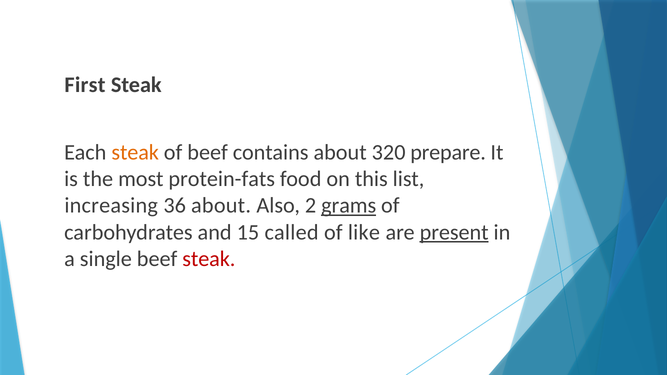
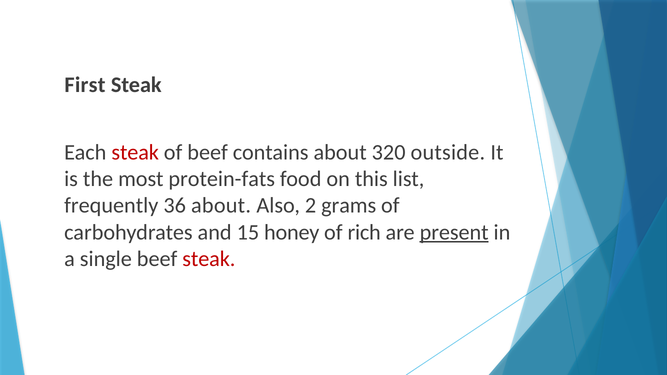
steak colour: orange -> red (135, 152)
prepare: prepare -> outside (448, 152)
increasing: increasing -> frequently (111, 206)
grams underline: present -> none (349, 206)
called: called -> honey (292, 232)
like: like -> rich (364, 232)
